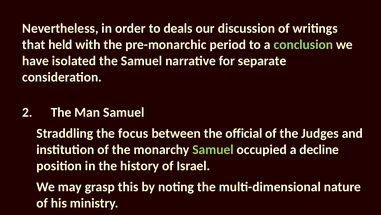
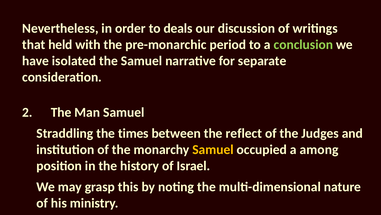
focus: focus -> times (133, 133)
official: official -> reflect (244, 133)
Samuel colour: light green -> yellow (213, 149)
decline: decline -> among (319, 149)
